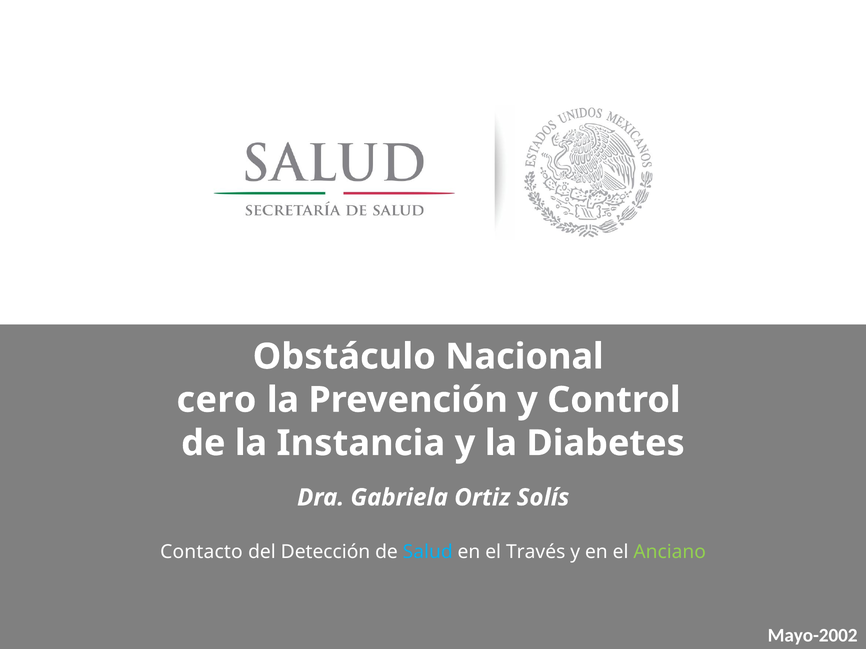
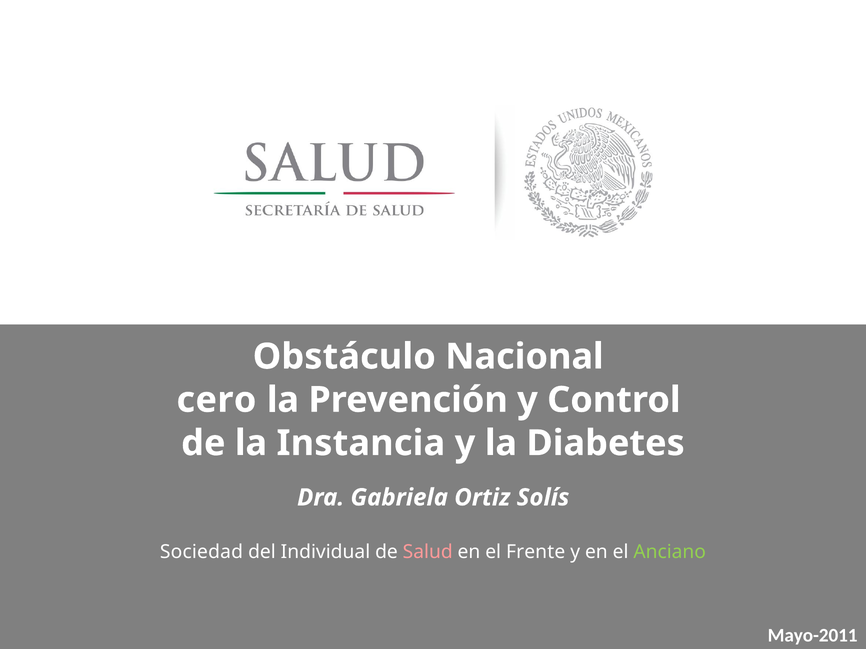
Contacto: Contacto -> Sociedad (201, 552)
Detección: Detección -> Individual (325, 552)
Salud colour: light blue -> pink (428, 552)
Través: Través -> Frente (536, 552)
Mayo-2002: Mayo-2002 -> Mayo-2011 (813, 636)
